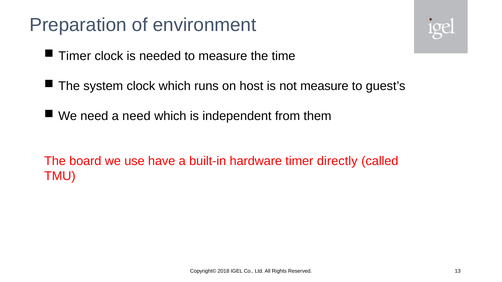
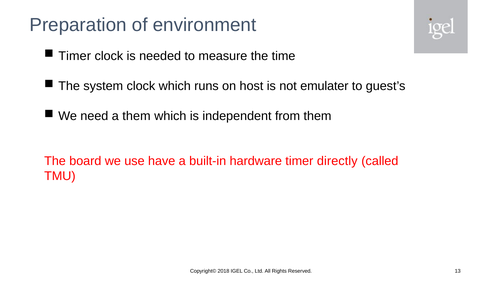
not measure: measure -> emulater (324, 86)
a need: need -> them (136, 116)
